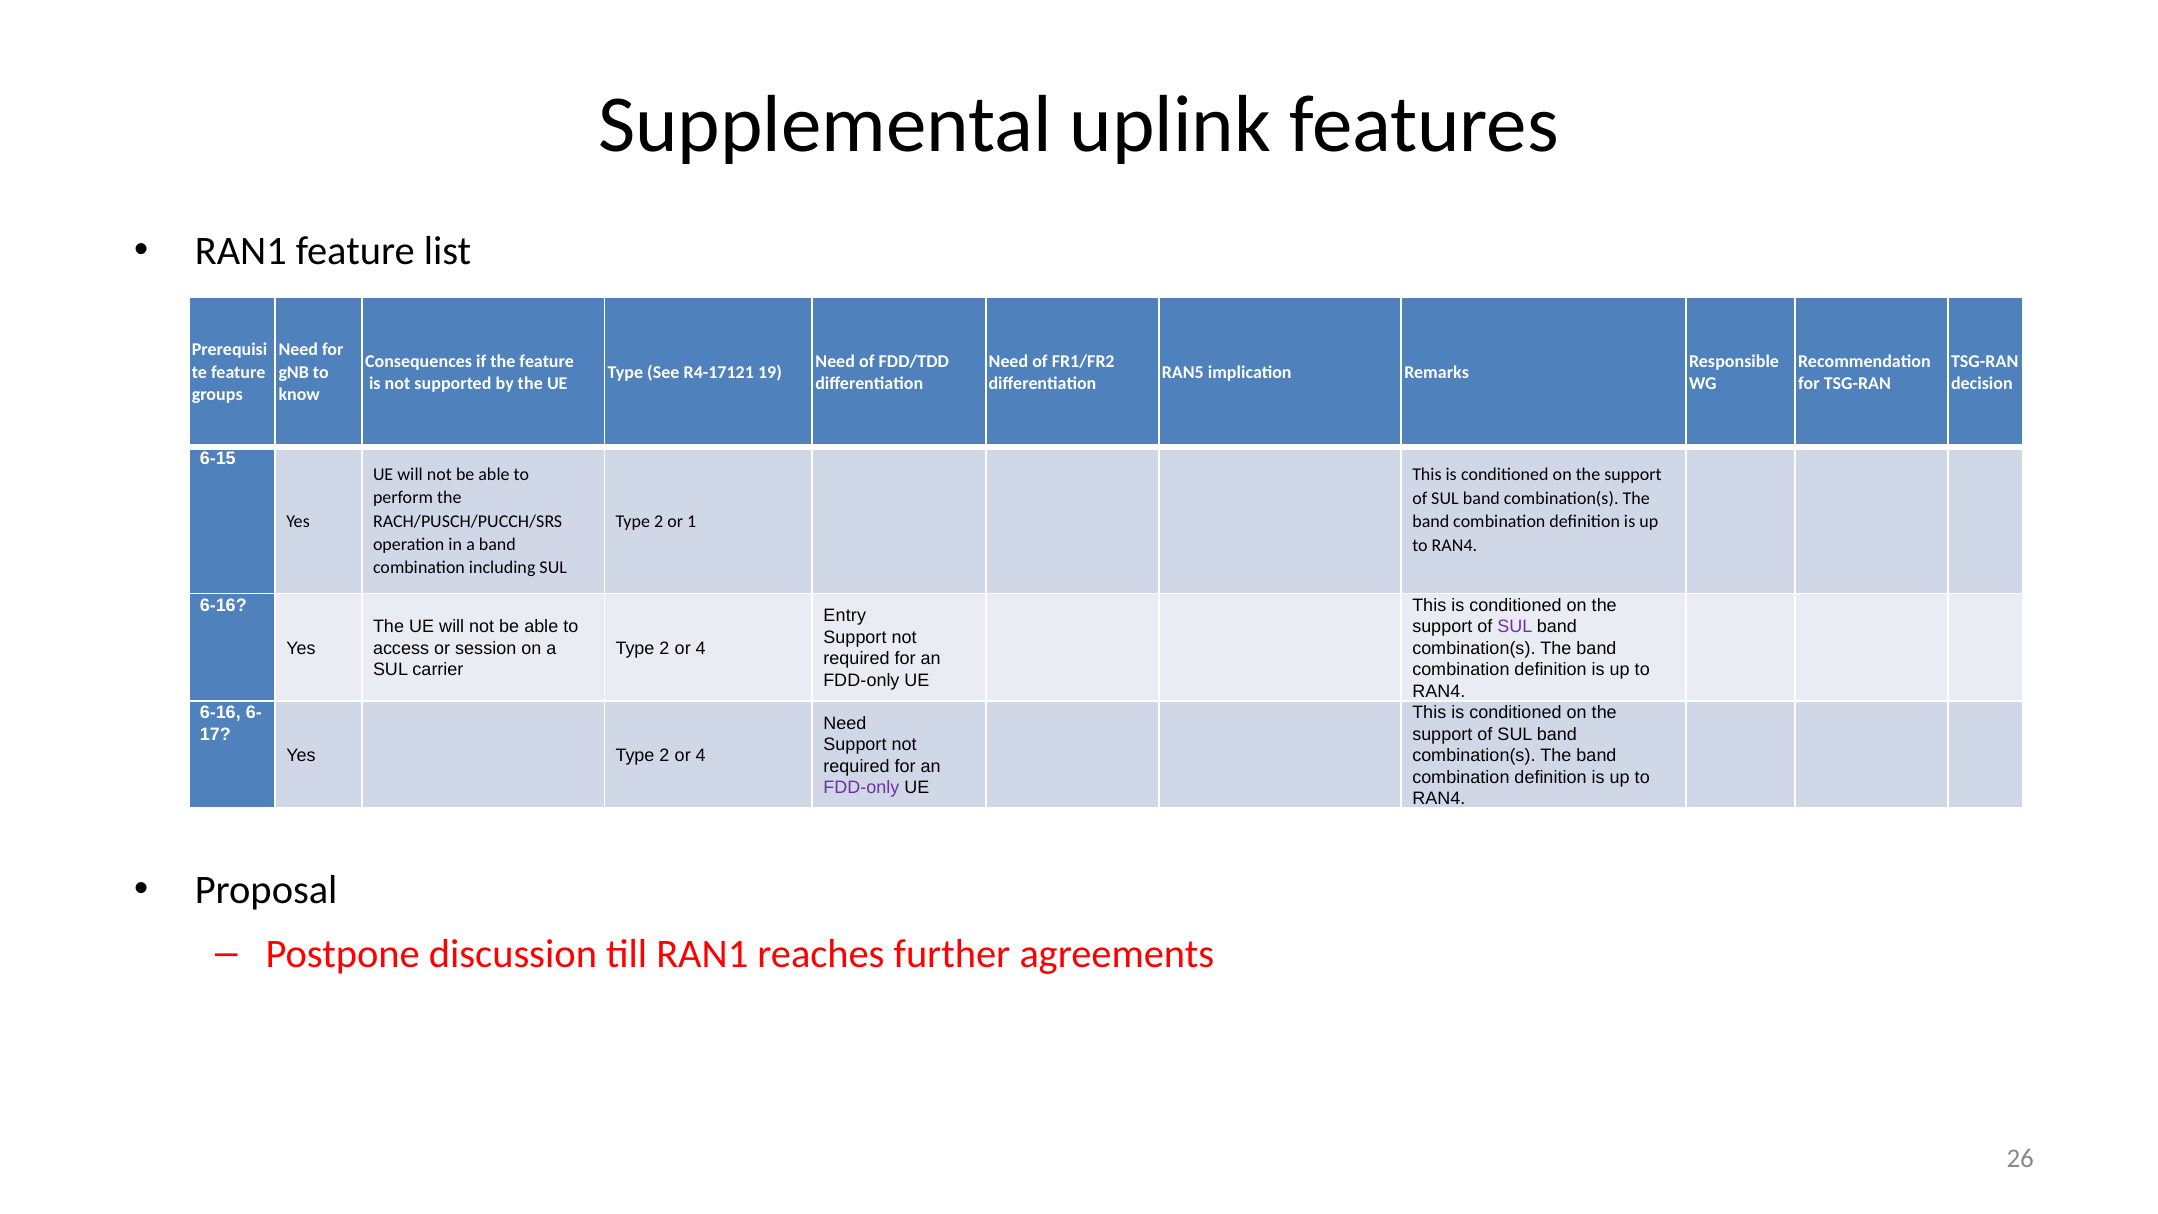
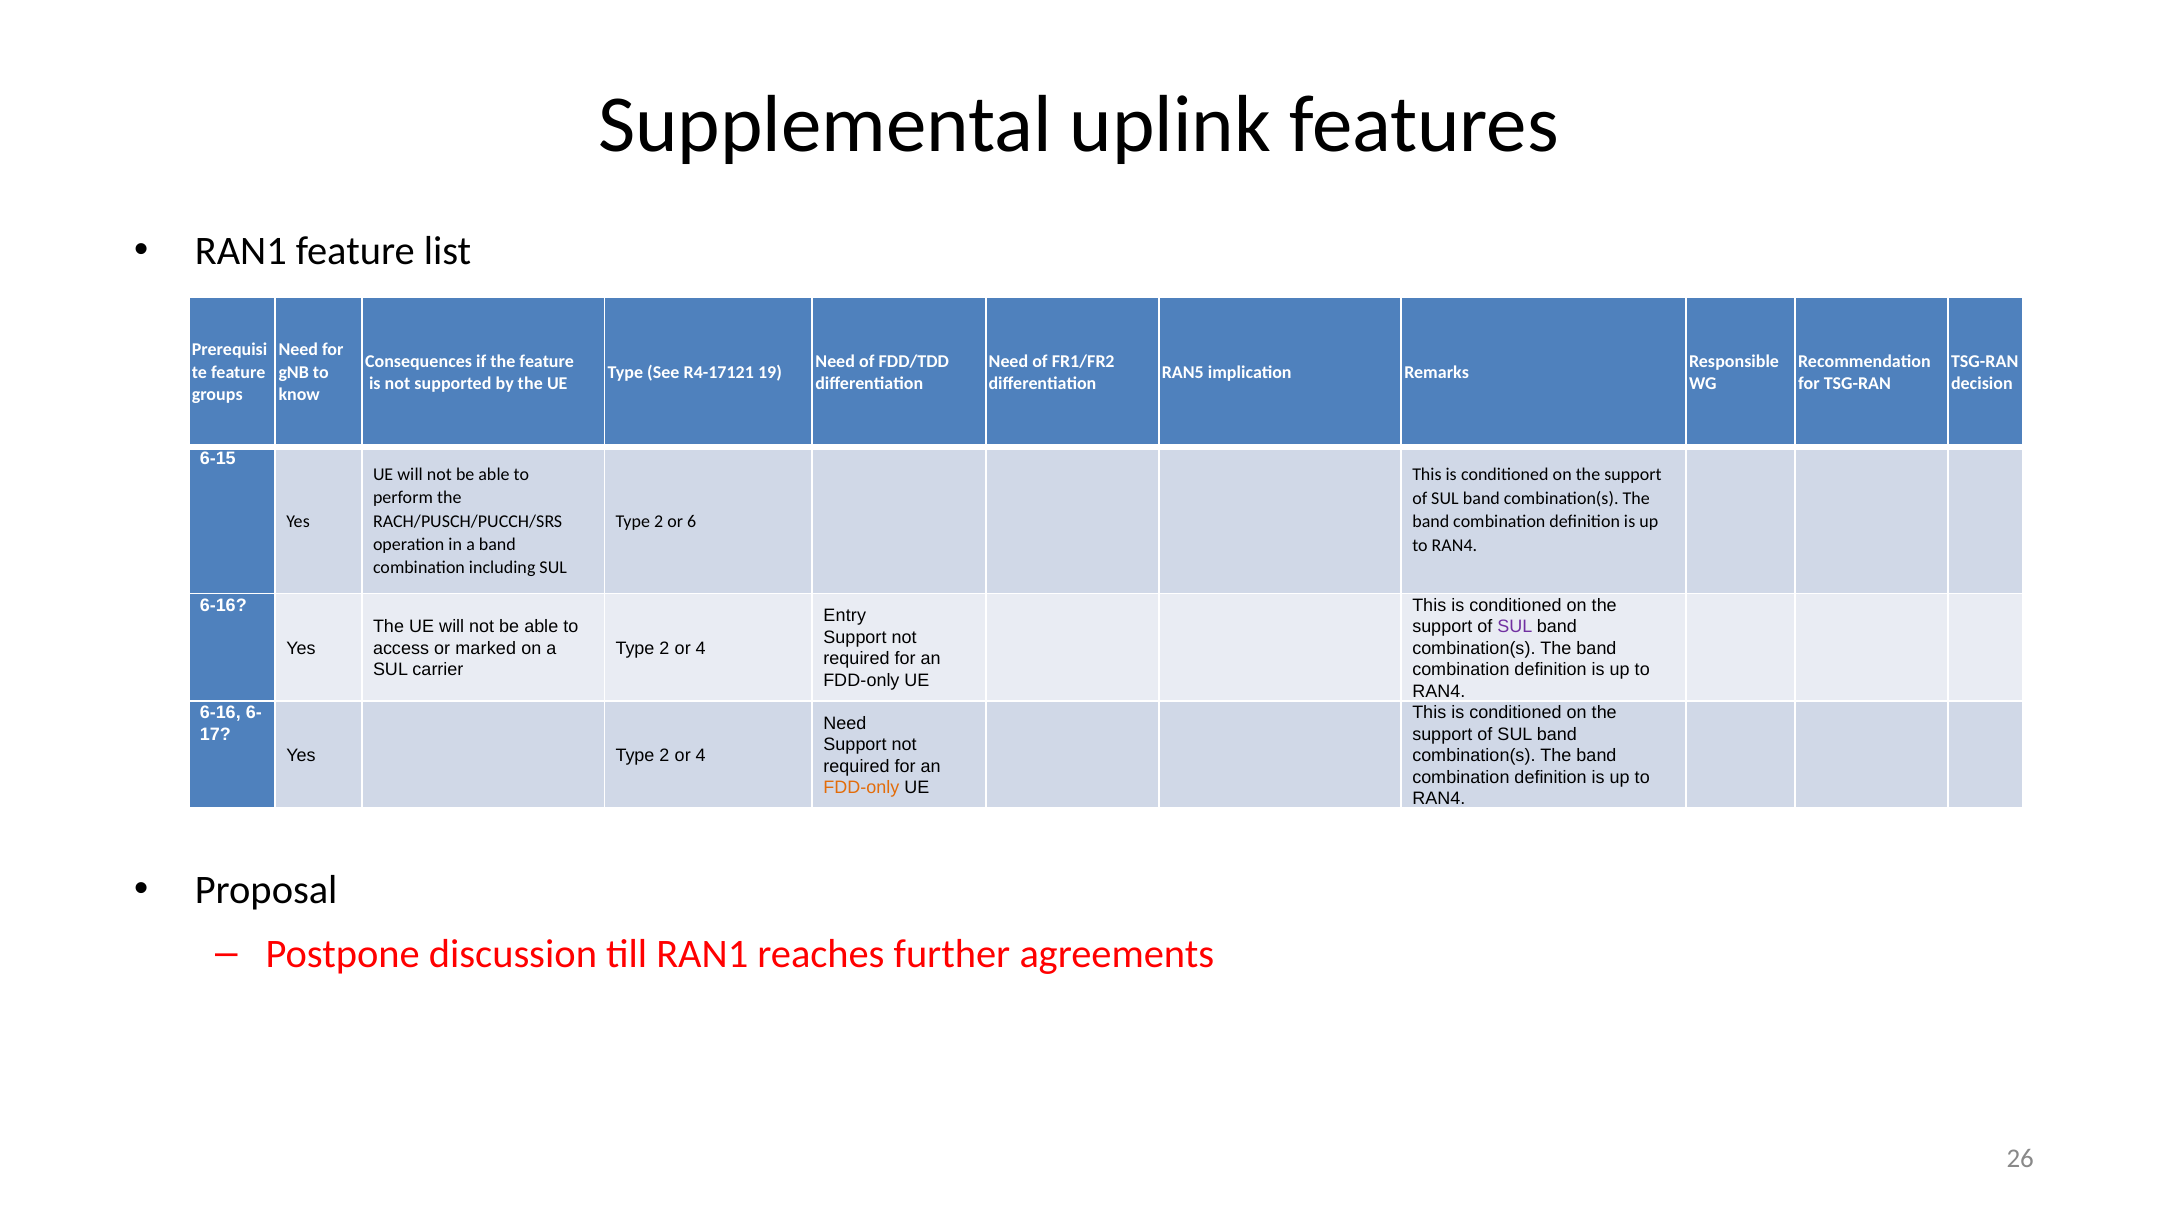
1: 1 -> 6 (692, 521)
session: session -> marked (486, 648)
FDD-only colour: purple -> orange (861, 788)
